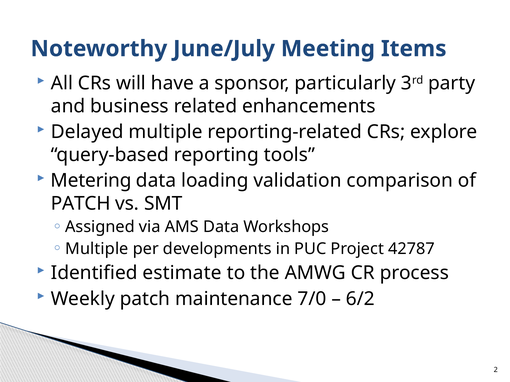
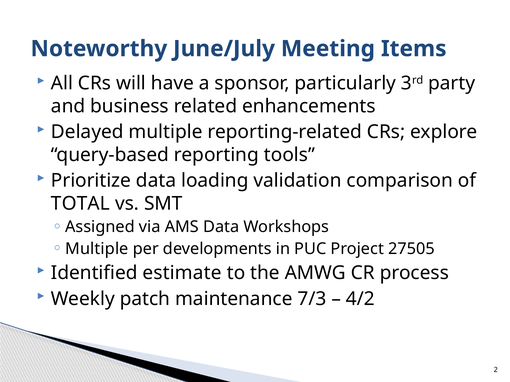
Metering: Metering -> Prioritize (91, 181)
PATCH: PATCH -> TOTAL (80, 204)
42787: 42787 -> 27505 (411, 249)
7/0: 7/0 -> 7/3 (312, 299)
6/2: 6/2 -> 4/2 (360, 299)
